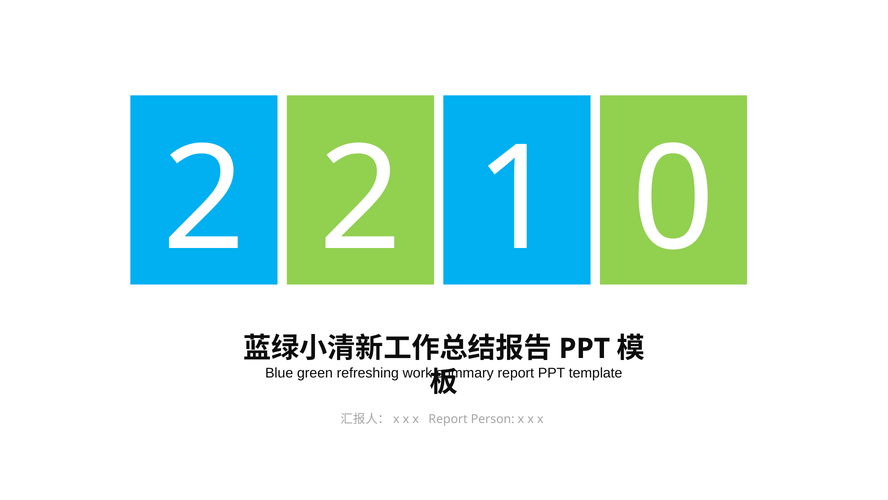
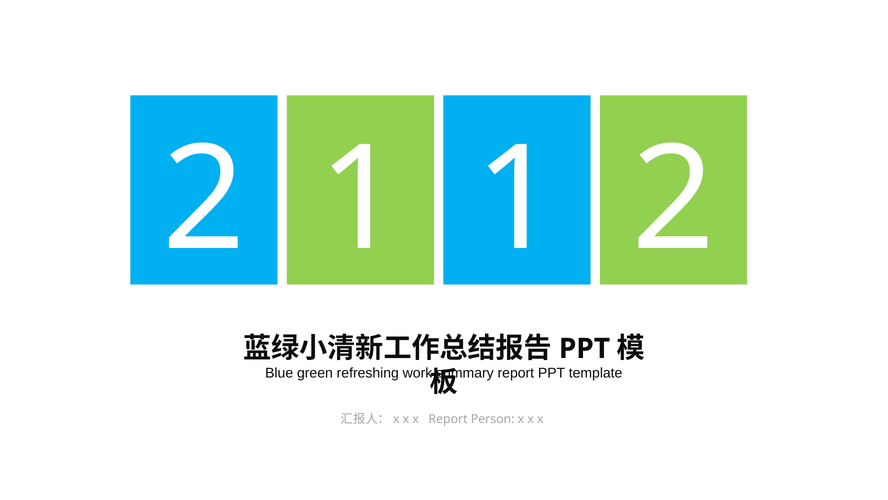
2 2: 2 -> 1 (360, 200)
1 0: 0 -> 2 (673, 200)
